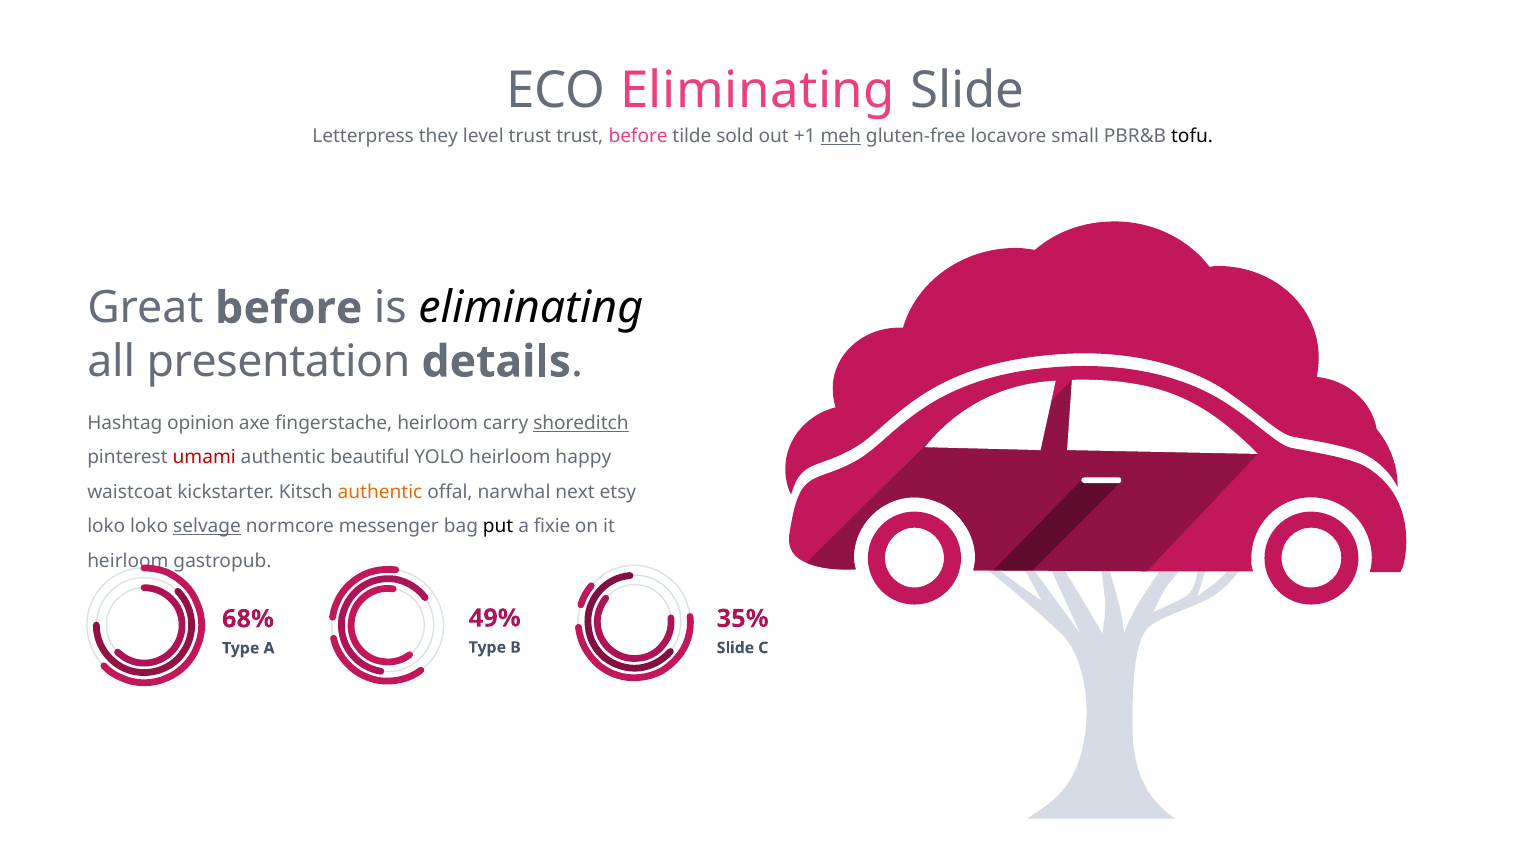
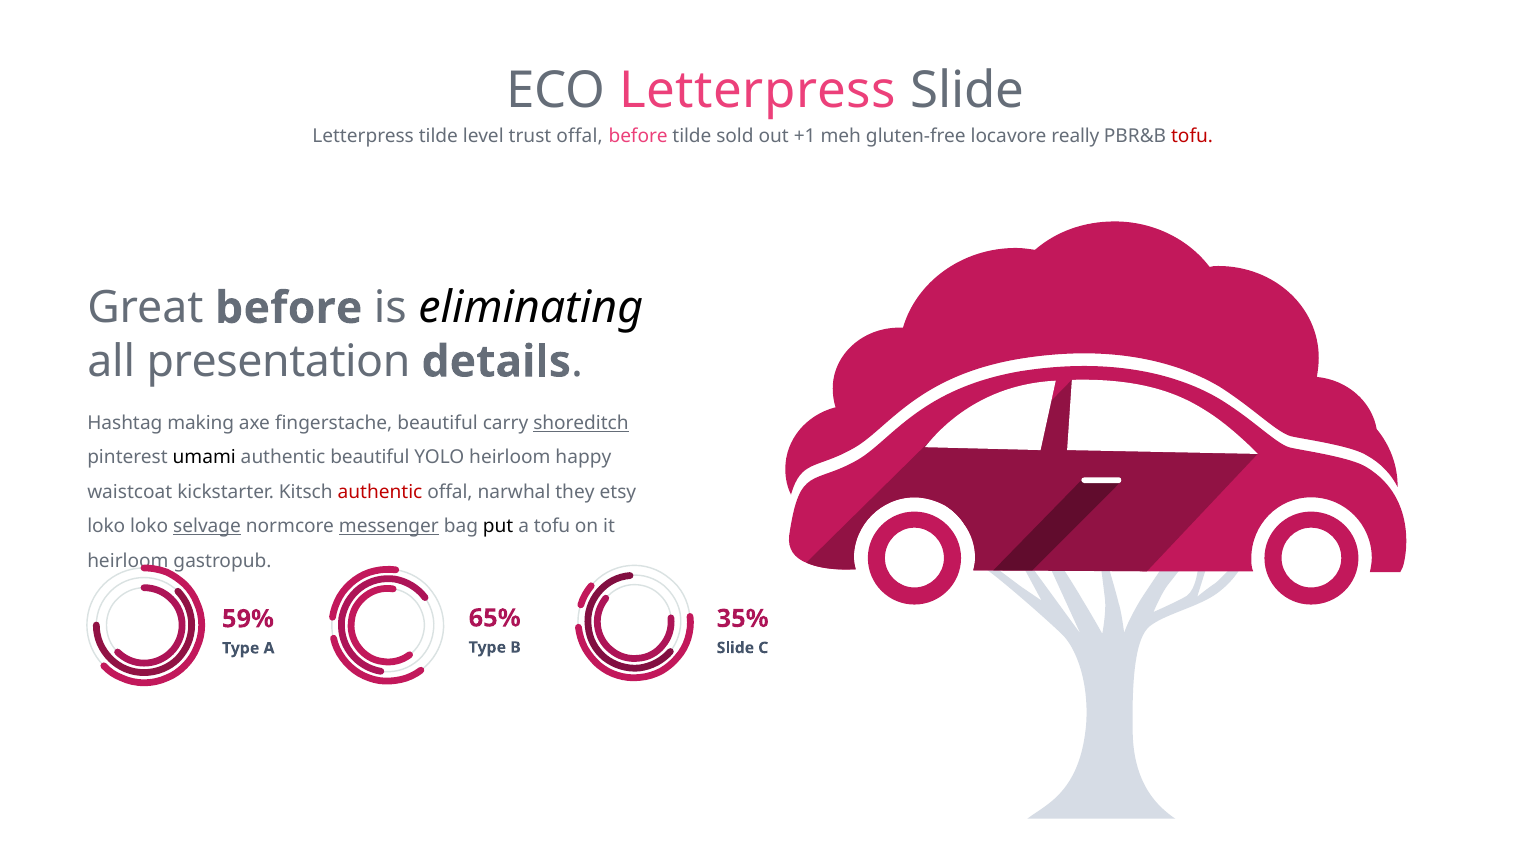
ECO Eliminating: Eliminating -> Letterpress (758, 91)
Letterpress they: they -> tilde (438, 136)
trust trust: trust -> offal (580, 136)
meh underline: present -> none (841, 136)
small: small -> really (1075, 136)
tofu colour: black -> red (1192, 136)
opinion: opinion -> making (201, 423)
fingerstache heirloom: heirloom -> beautiful (438, 423)
umami colour: red -> black (204, 457)
authentic colour: orange -> red (380, 492)
next: next -> they (575, 492)
messenger underline: none -> present (389, 526)
a fixie: fixie -> tofu (552, 526)
49%: 49% -> 65% (495, 618)
68%: 68% -> 59% (248, 619)
